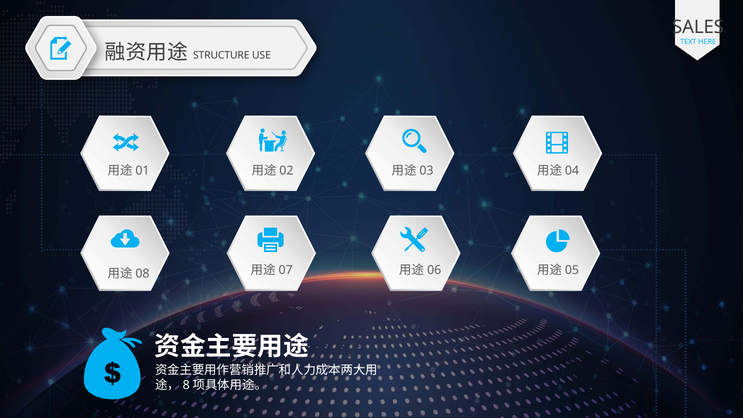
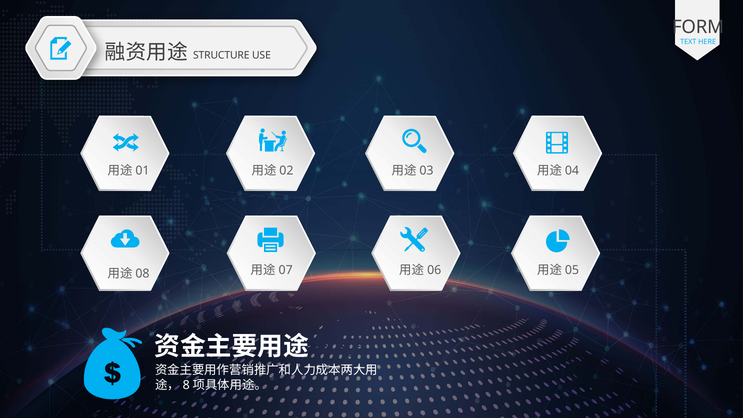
SALES: SALES -> FORM (698, 27)
